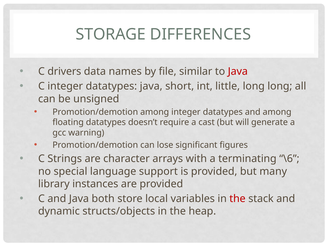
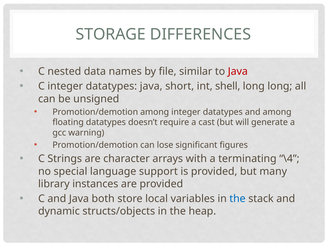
drivers: drivers -> nested (64, 72)
little: little -> shell (228, 86)
\6: \6 -> \4 (289, 159)
the colour: red -> blue (238, 199)
